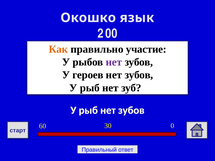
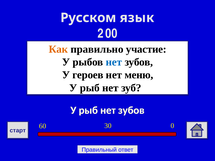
Окошко: Окошко -> Русском (88, 18)
нет colour: purple -> blue (114, 62)
зубов: зубов -> меню (139, 75)
